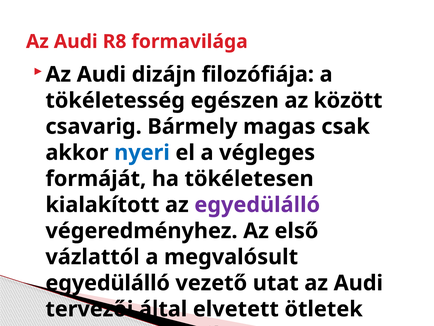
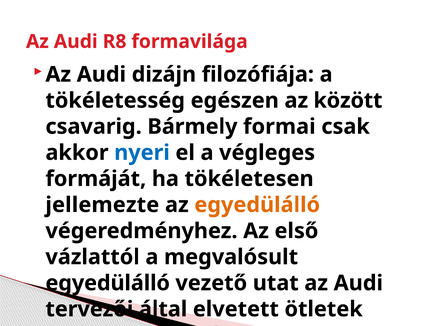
magas: magas -> formai (279, 126)
kialakított: kialakított -> jellemezte (102, 205)
egyedülálló colour: purple -> orange (257, 205)
